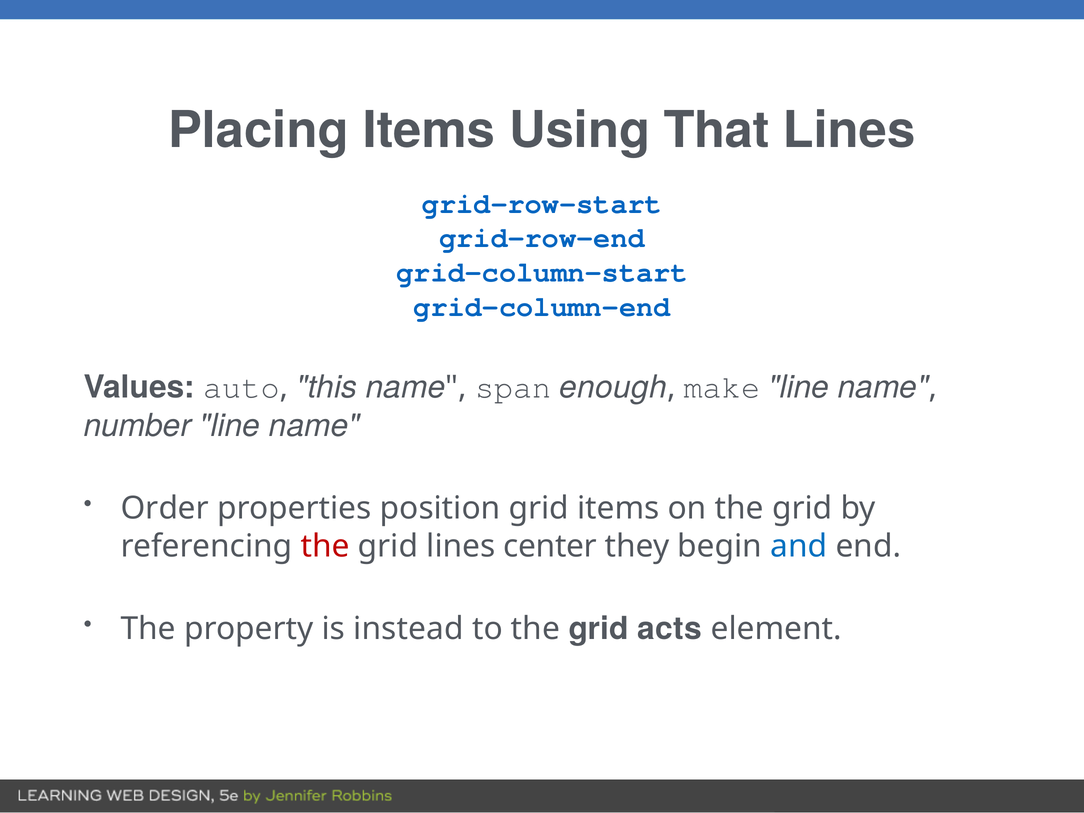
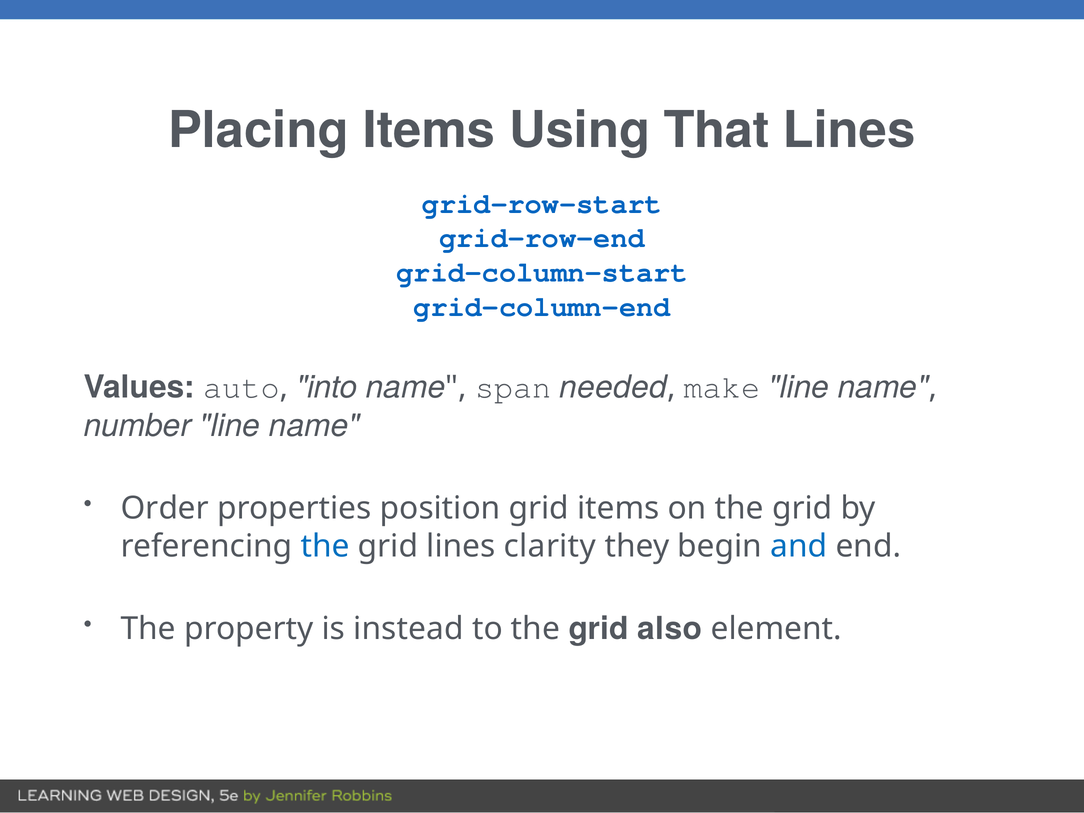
this: this -> into (327, 387)
enough: enough -> needed (613, 387)
the colour: red -> blue (325, 546)
center: center -> clarity (550, 546)
acts: acts -> also (670, 629)
